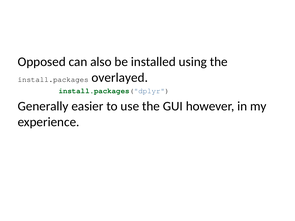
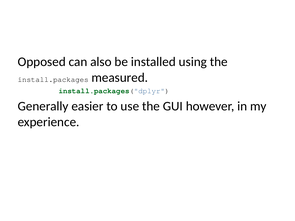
overlayed: overlayed -> measured (120, 78)
